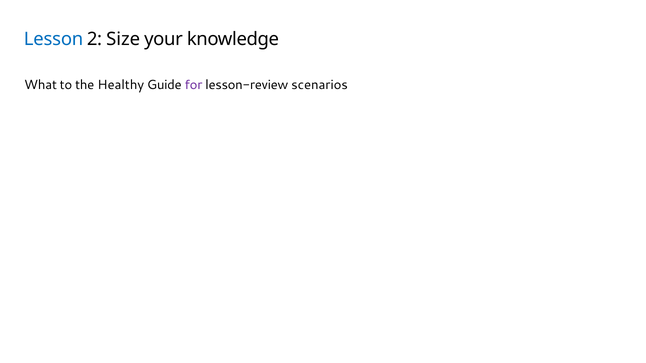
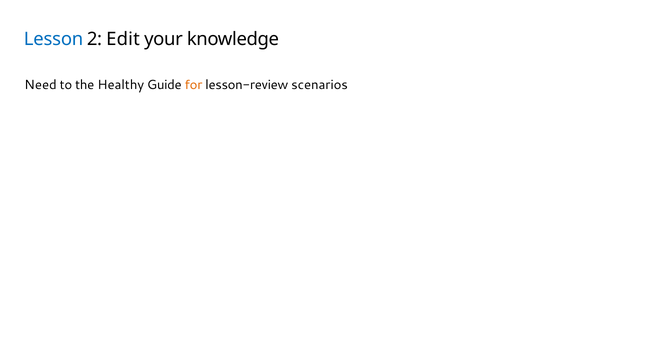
Size: Size -> Edit (123, 39)
What: What -> Need (40, 85)
for colour: purple -> orange (193, 85)
